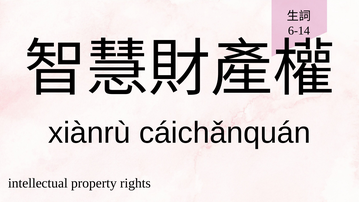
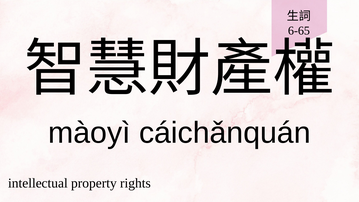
6-14: 6-14 -> 6-65 (299, 31)
xiànrù: xiànrù -> màoyì (89, 133)
